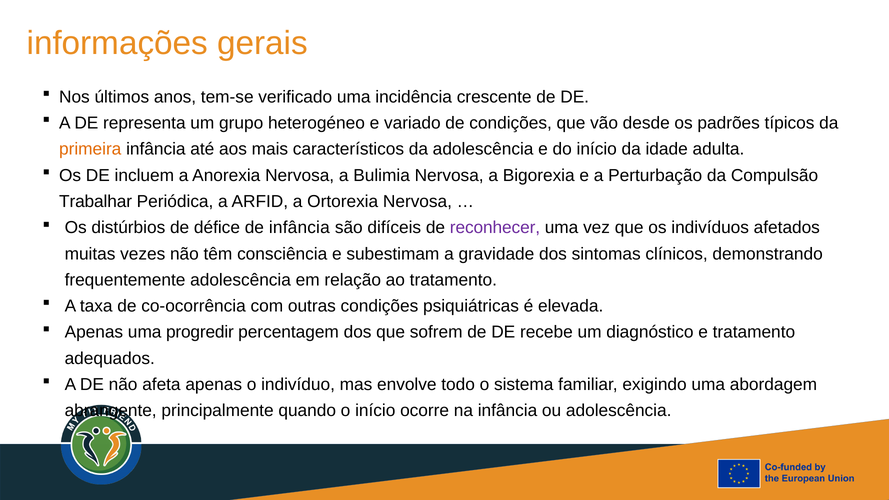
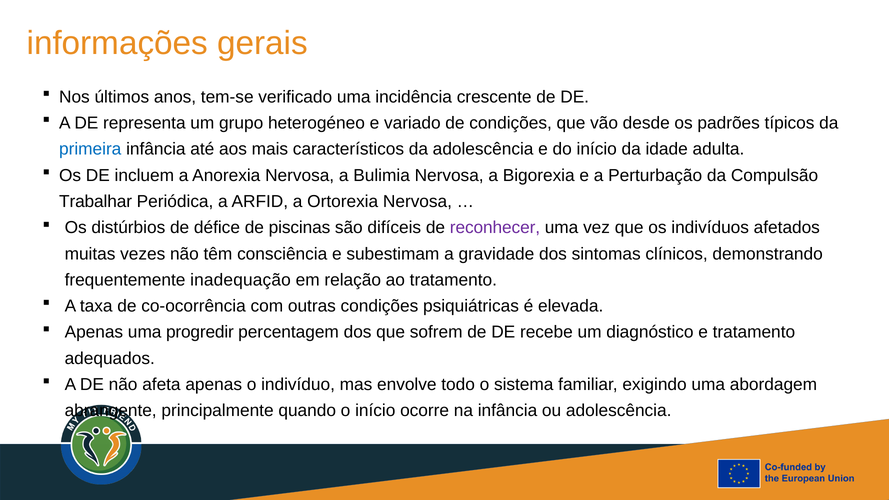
primeira colour: orange -> blue (90, 149)
de infância: infância -> piscinas (300, 228)
frequentemente adolescência: adolescência -> inadequação (240, 280)
